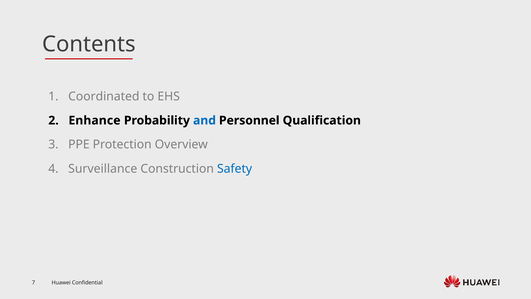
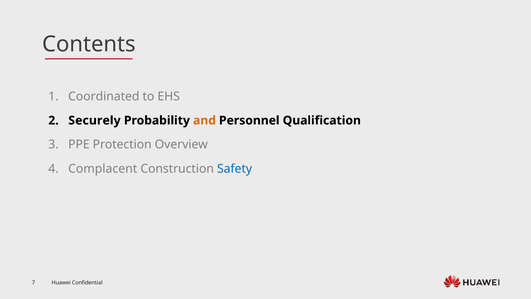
Enhance: Enhance -> Securely (94, 120)
and colour: blue -> orange (204, 120)
Surveillance: Surveillance -> Complacent (103, 168)
